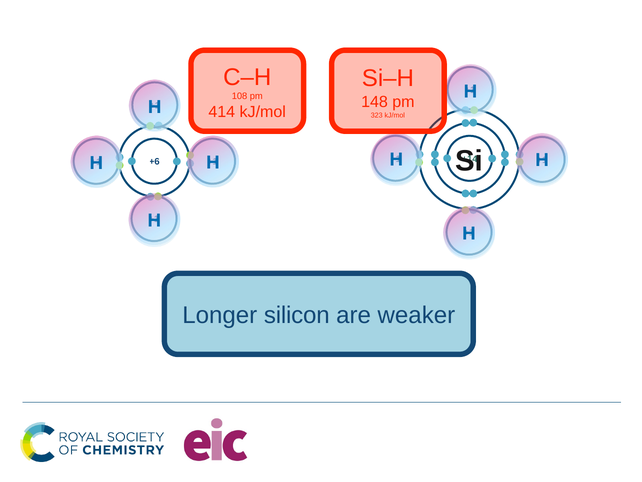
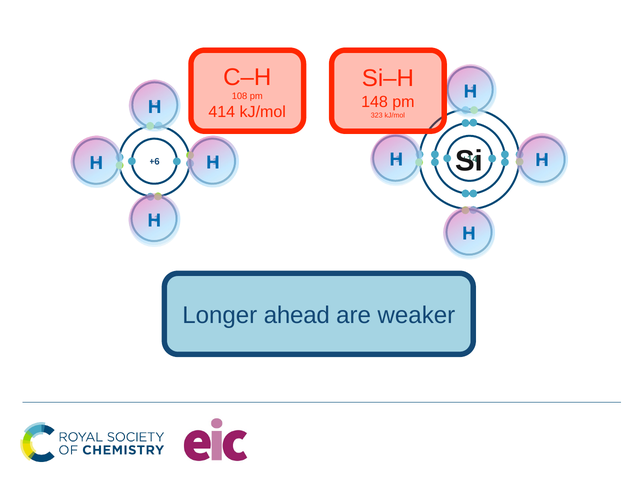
silicon: silicon -> ahead (297, 315)
